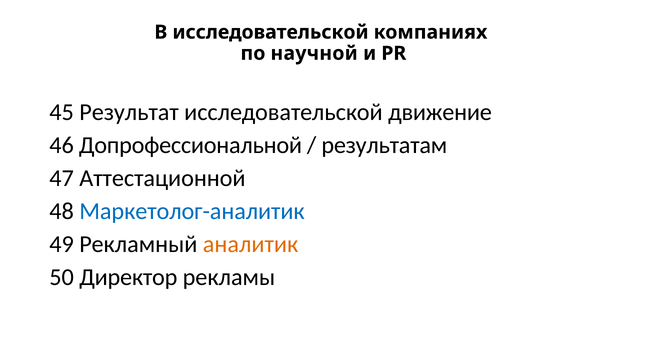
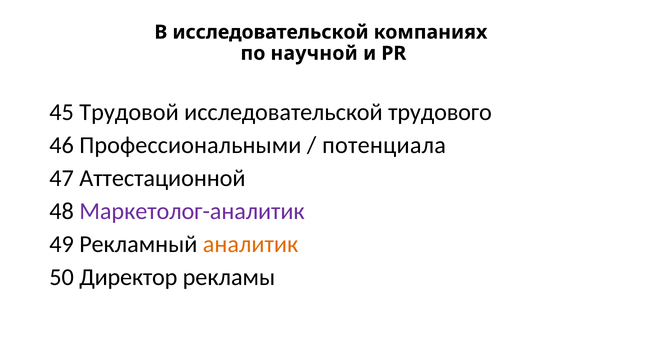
Результат: Результат -> Трудовой (129, 112)
движение: движение -> трудового (440, 112)
Допрофессиональной: Допрофессиональной -> Профессиональными (190, 145)
результатам: результатам -> потенциала (384, 145)
Маркетолог-аналитик colour: blue -> purple (192, 211)
